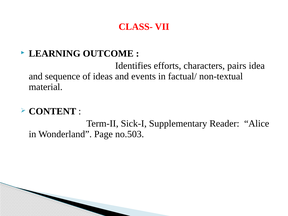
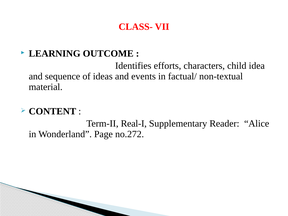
pairs: pairs -> child (237, 66)
Sick-I: Sick-I -> Real-I (134, 124)
no.503: no.503 -> no.272 (130, 134)
